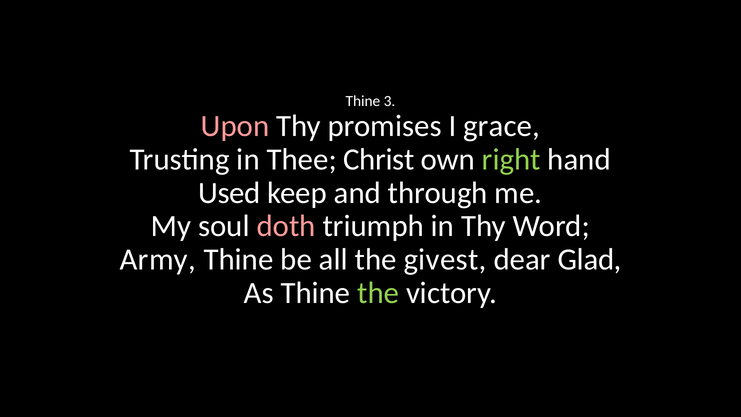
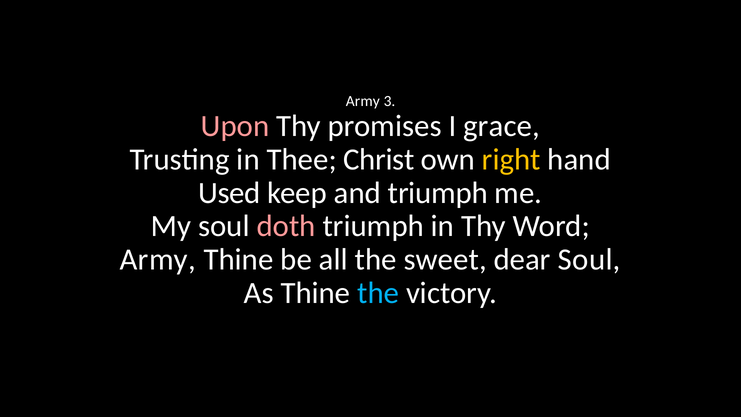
Thine: Thine -> Army (363, 101)
right colour: light green -> yellow (511, 160)
and through: through -> triumph (438, 193)
givest: givest -> sweet (445, 260)
dear Glad: Glad -> Soul (589, 260)
the colour: light green -> light blue (378, 293)
